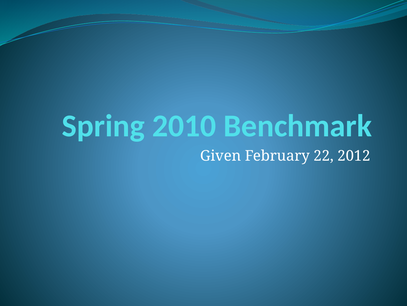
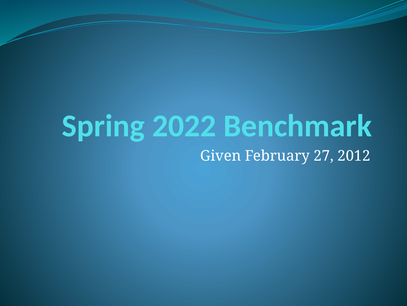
2010: 2010 -> 2022 (184, 126)
22: 22 -> 27 (324, 156)
